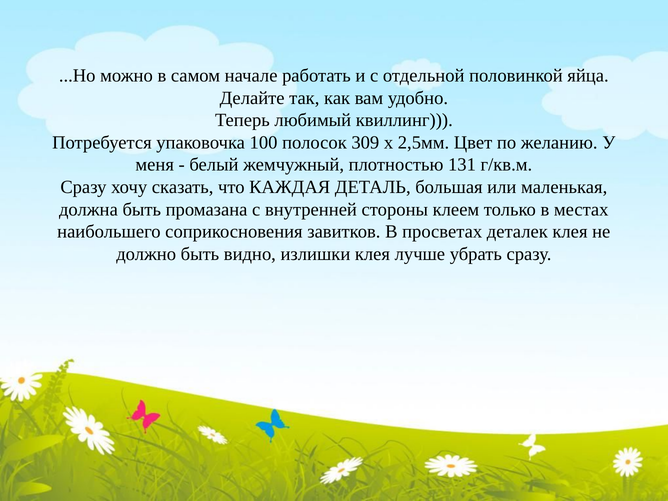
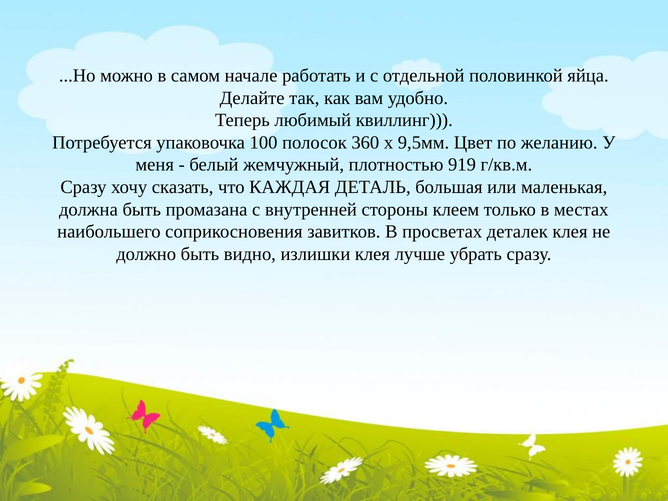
309: 309 -> 360 (365, 143)
2,5мм: 2,5мм -> 9,5мм (423, 143)
131: 131 -> 919 (462, 165)
